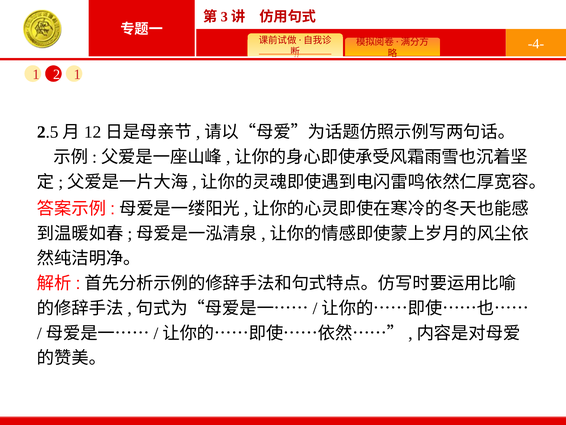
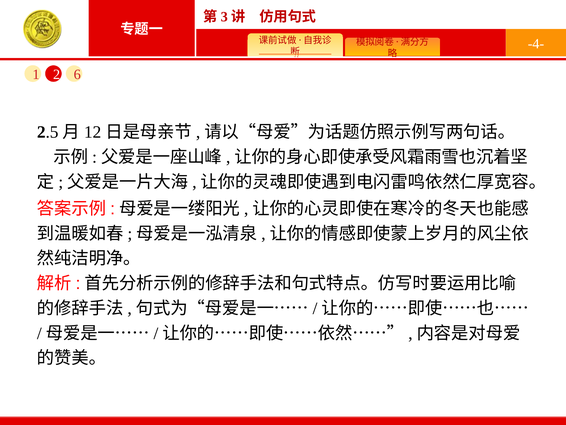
2 1: 1 -> 6 (77, 74)
